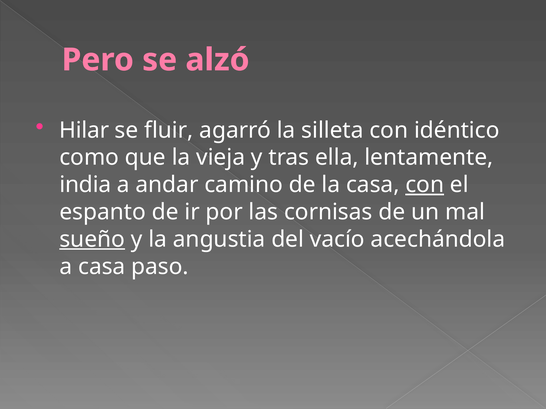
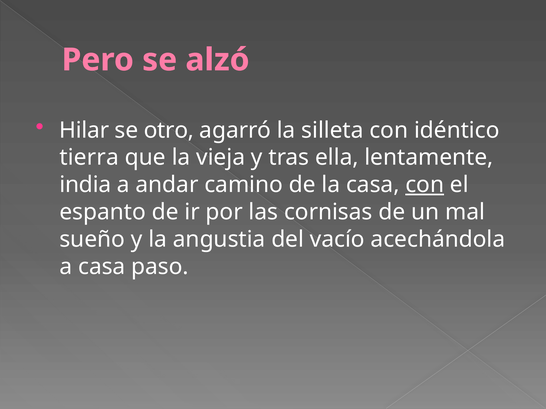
fluir: fluir -> otro (169, 130)
como: como -> tierra (89, 158)
sueño underline: present -> none (92, 240)
